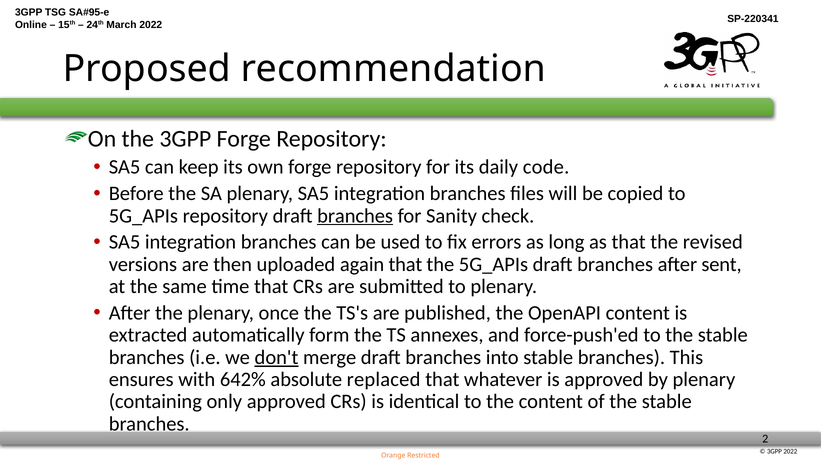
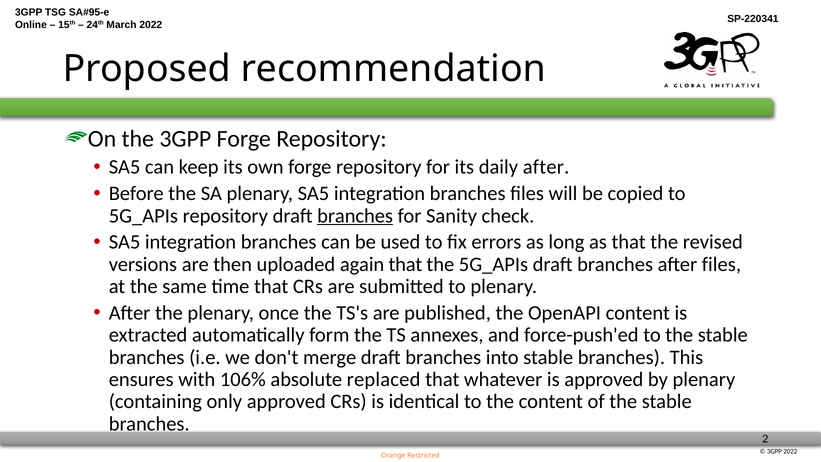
daily code: code -> after (546, 167)
after sent: sent -> files (721, 264)
don't underline: present -> none (276, 357)
642%: 642% -> 106% (243, 379)
